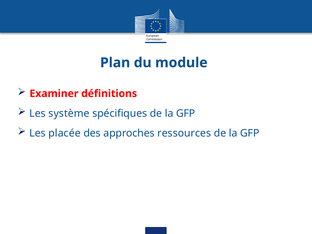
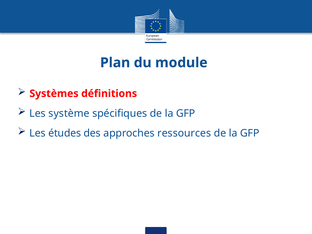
Examiner: Examiner -> Systèmes (54, 94)
placée: placée -> études (65, 133)
